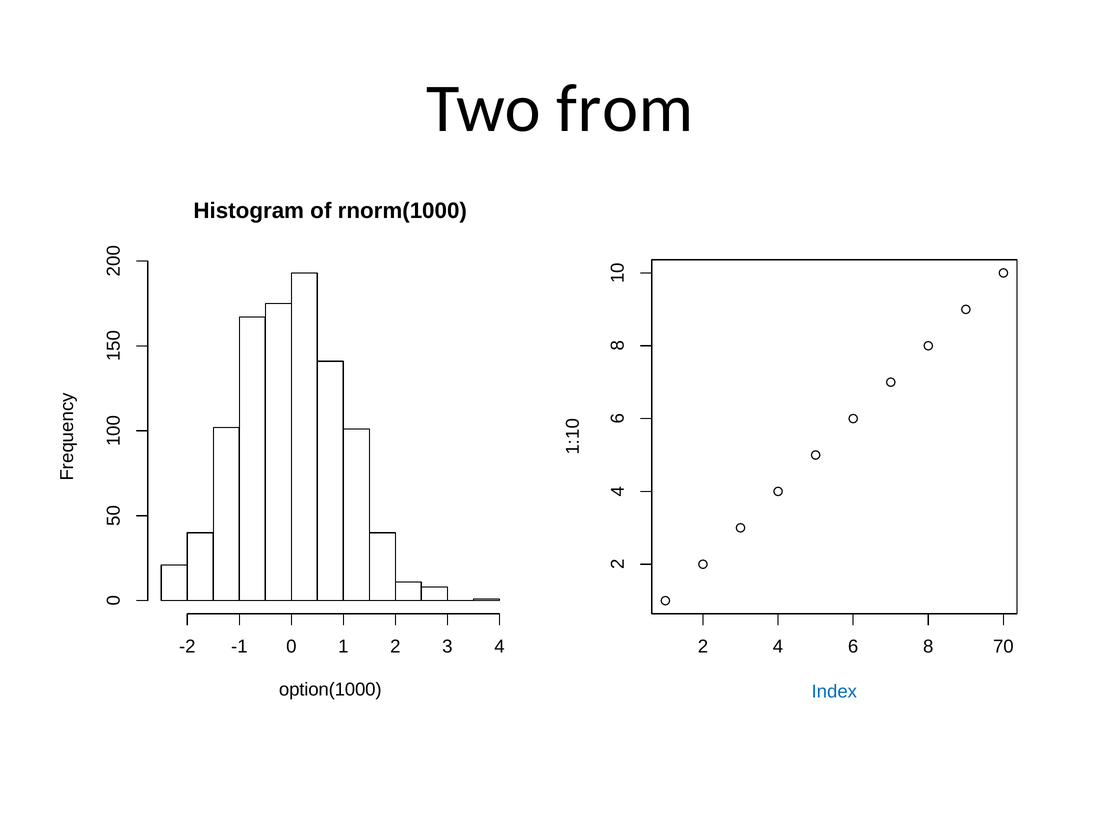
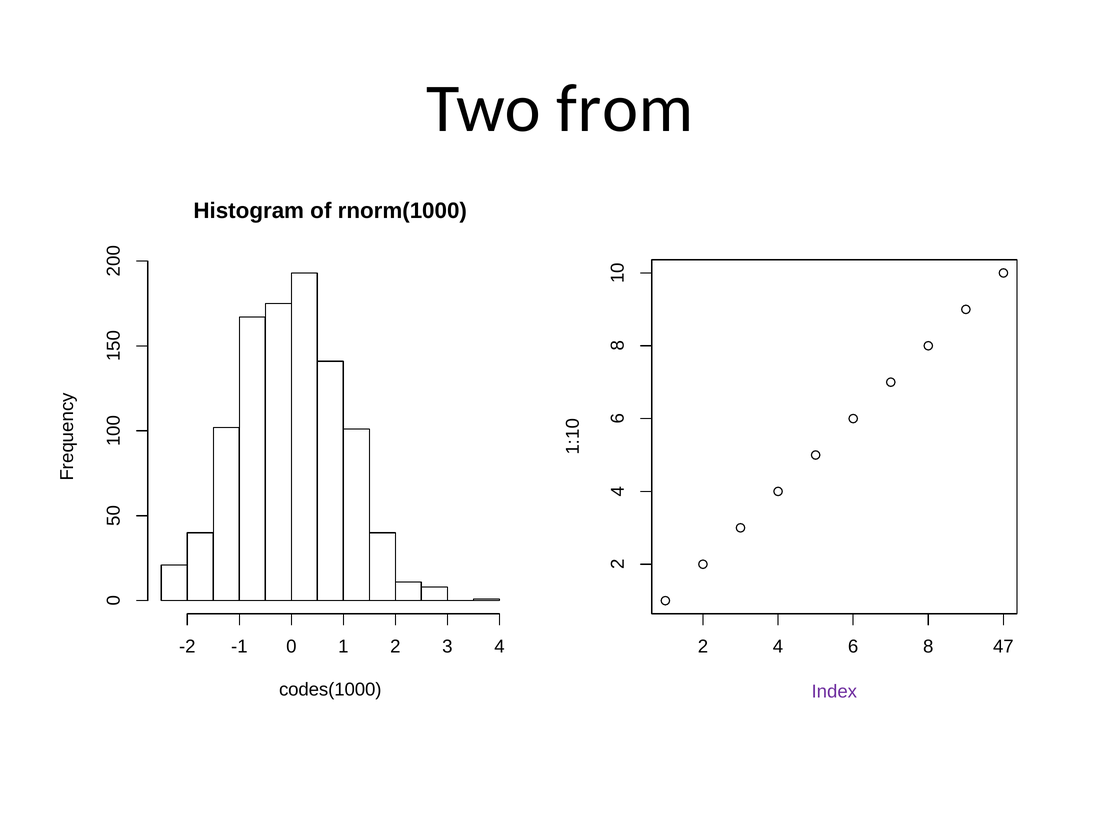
70: 70 -> 47 (1003, 647)
option(1000: option(1000 -> codes(1000 (330, 690)
Index colour: blue -> purple (834, 691)
